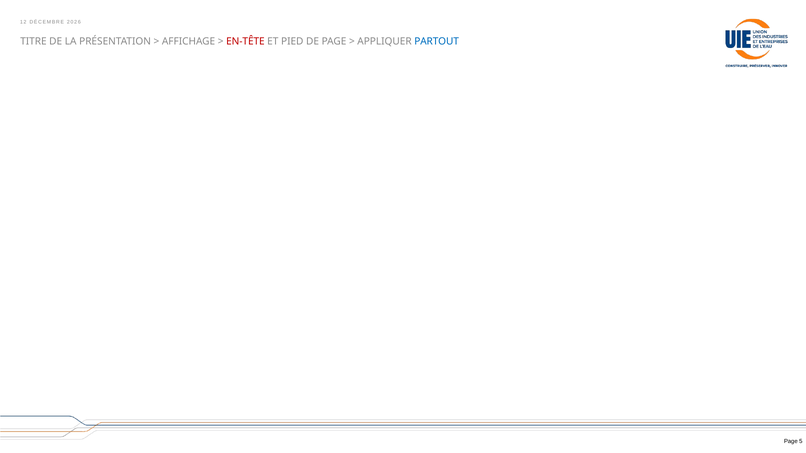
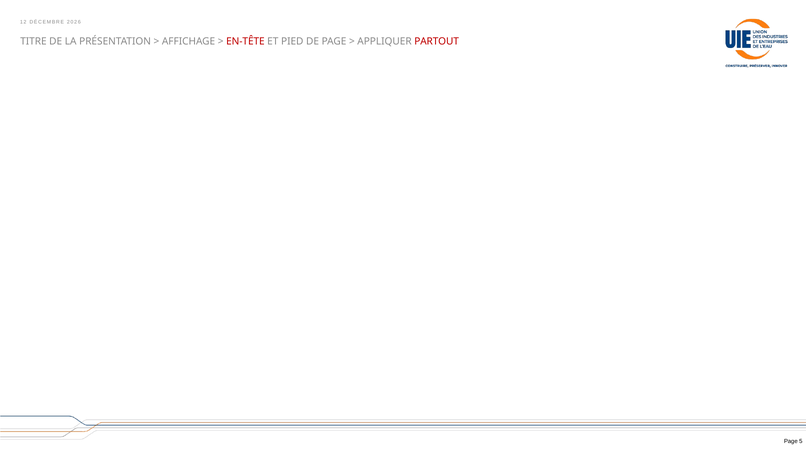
PARTOUT colour: blue -> red (437, 41)
